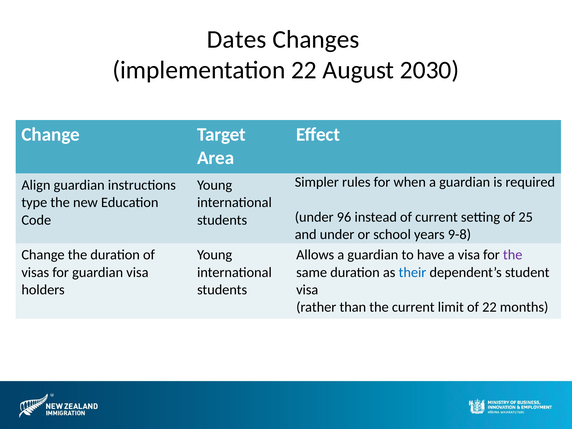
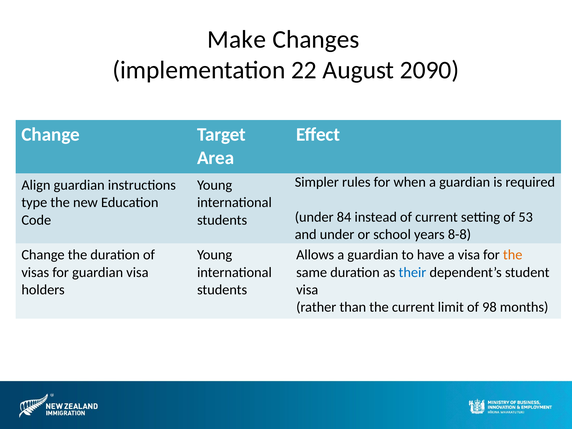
Dates: Dates -> Make (237, 39)
2030: 2030 -> 2090 (430, 70)
96: 96 -> 84 (344, 217)
25: 25 -> 53 (526, 217)
9-8: 9-8 -> 8-8 (459, 235)
the colour: purple -> orange (513, 255)
of 22: 22 -> 98 (489, 307)
